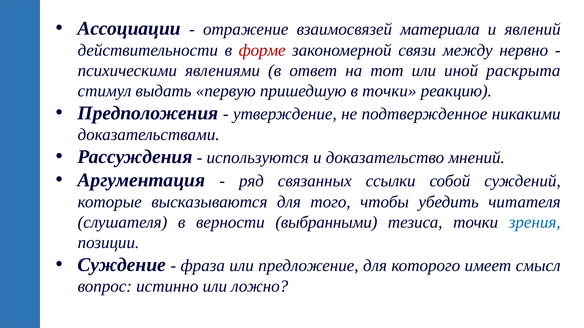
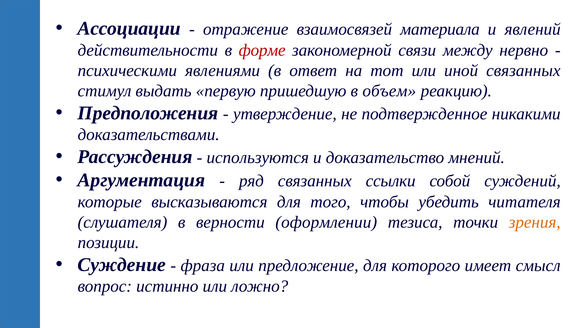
иной раскрыта: раскрыта -> связанных (523, 71)
в точки: точки -> объем (389, 91)
выбранными: выбранными -> оформлении (326, 222)
зрения colour: blue -> orange (535, 222)
